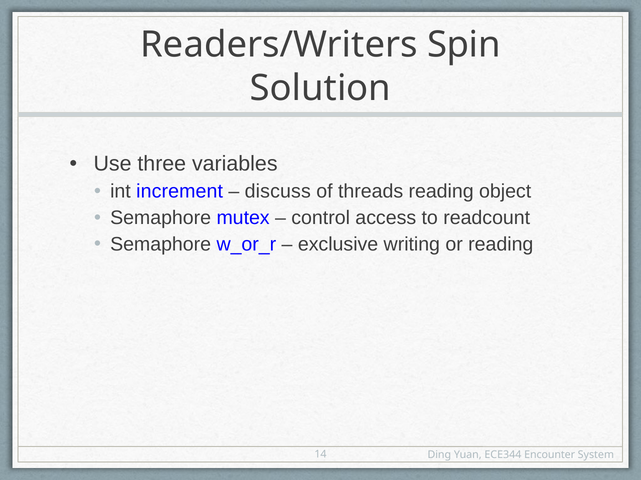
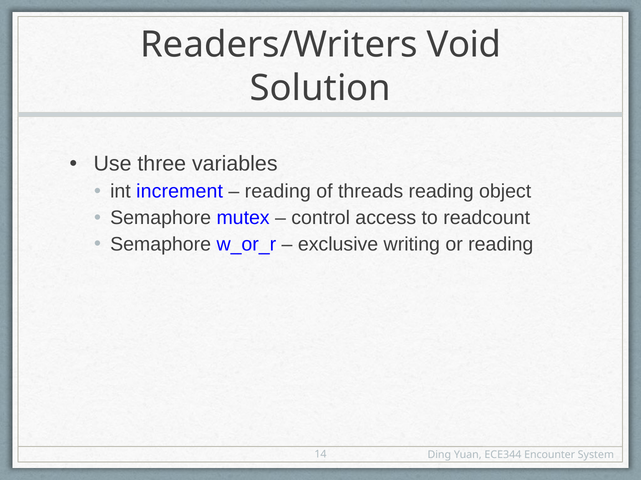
Spin: Spin -> Void (464, 45)
discuss: discuss -> reading (278, 192)
